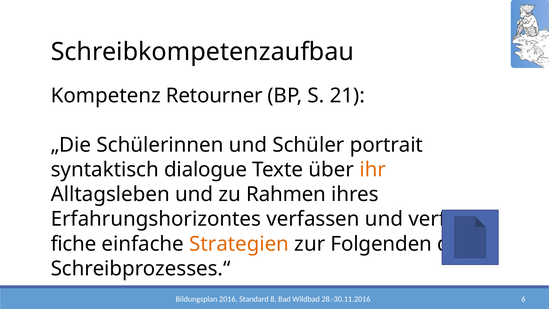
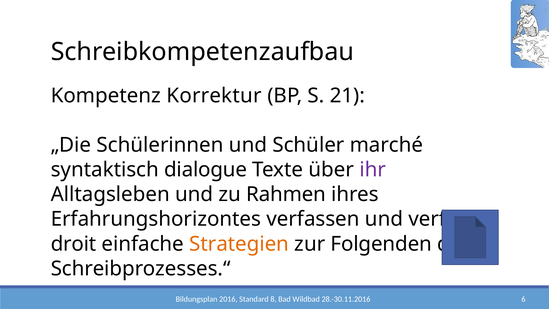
Retourner: Retourner -> Korrektur (214, 96)
portrait: portrait -> marché (386, 145)
ihr colour: orange -> purple (373, 170)
fiche: fiche -> droit (74, 244)
